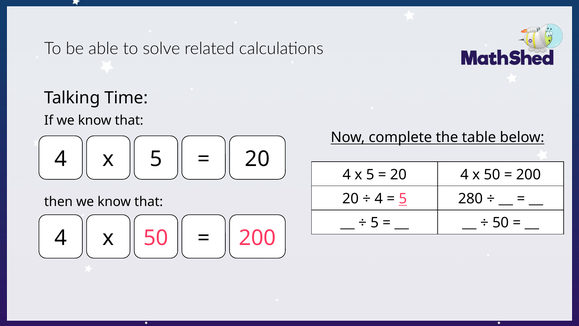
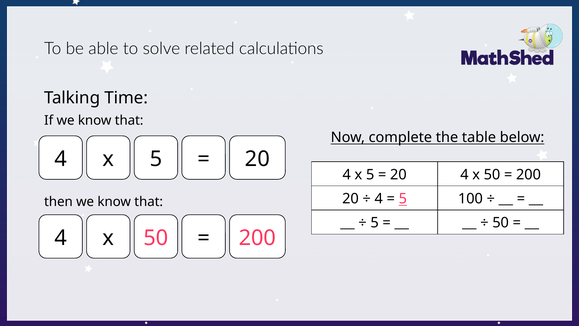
280: 280 -> 100 (470, 199)
